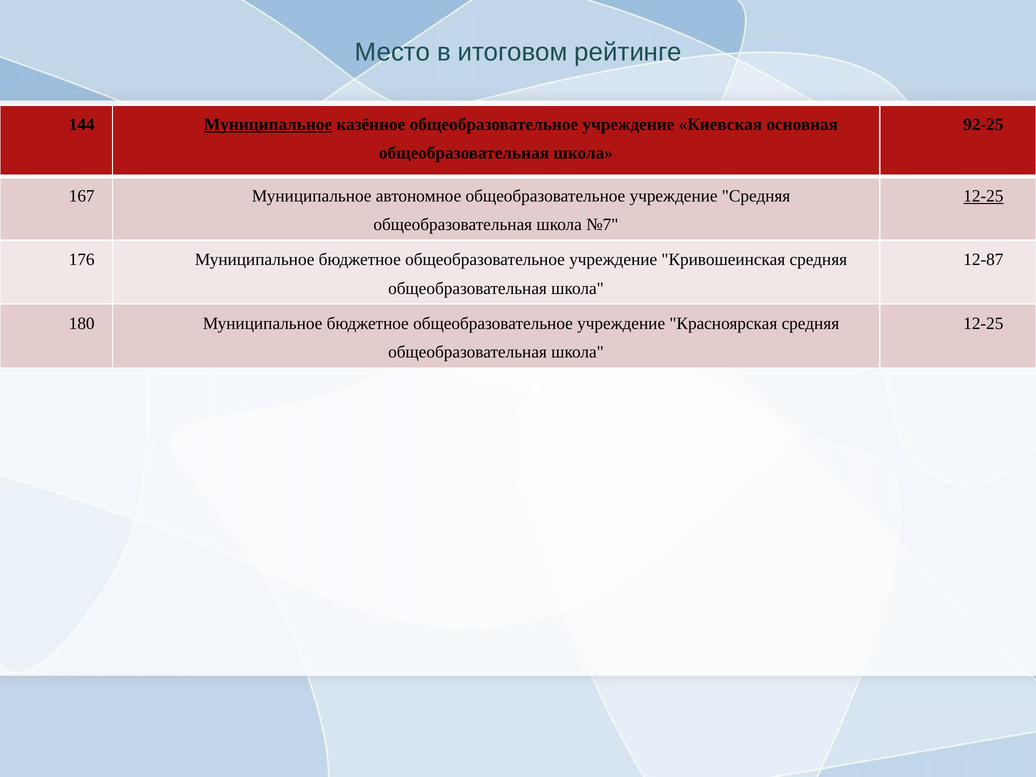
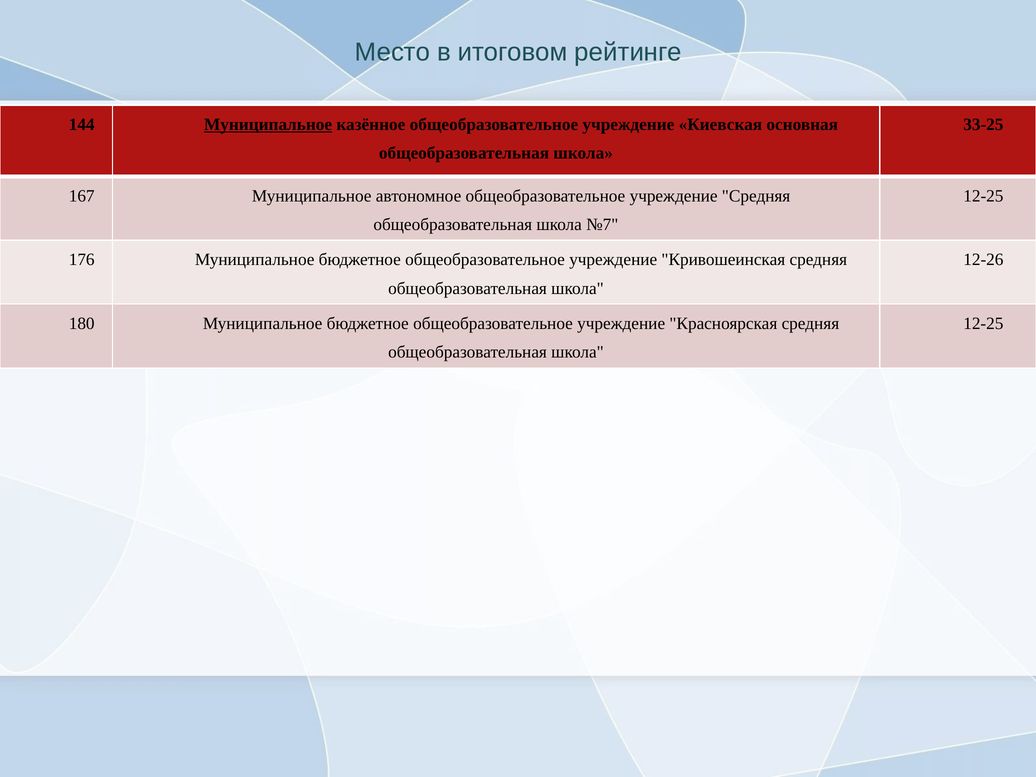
92-25: 92-25 -> 33-25 (983, 124)
12-25 underline: present -> none (983, 196)
12-87: 12-87 -> 12-26 (983, 260)
